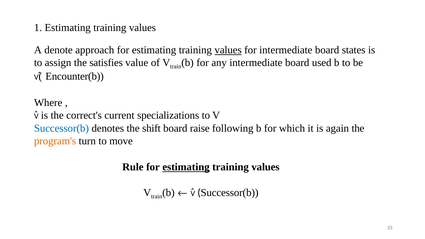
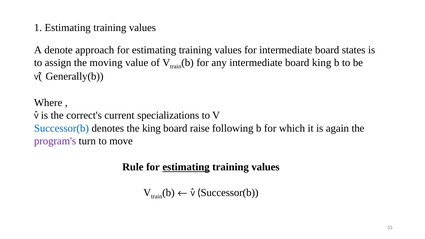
values underline: present -> none (228, 50)
satisfies: satisfies -> moving (106, 63)
board used: used -> king (322, 63)
Encounter(b: Encounter(b -> Generally(b (75, 76)
the shift: shift -> king (151, 128)
program's colour: orange -> purple (55, 141)
